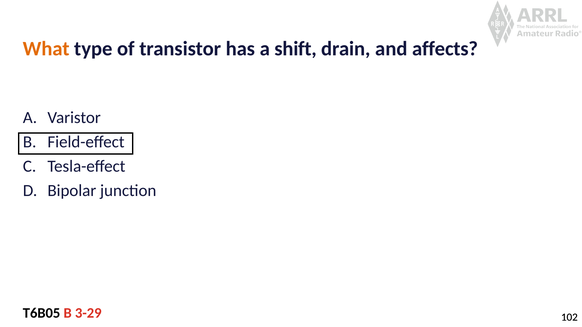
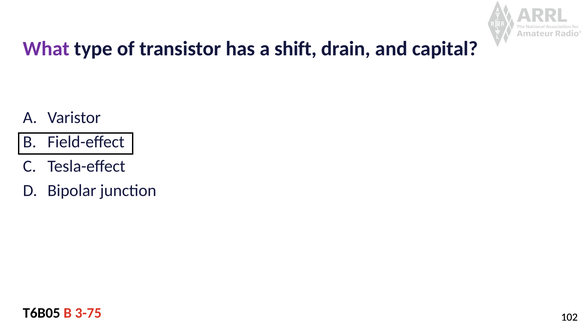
What colour: orange -> purple (46, 49)
affects: affects -> capital (445, 49)
3-29: 3-29 -> 3-75 (88, 313)
